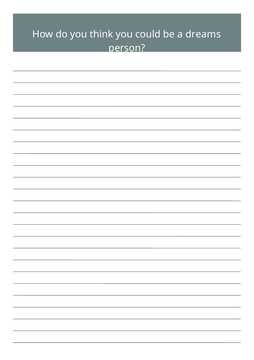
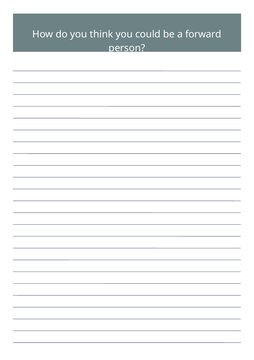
dreams: dreams -> forward (203, 34)
